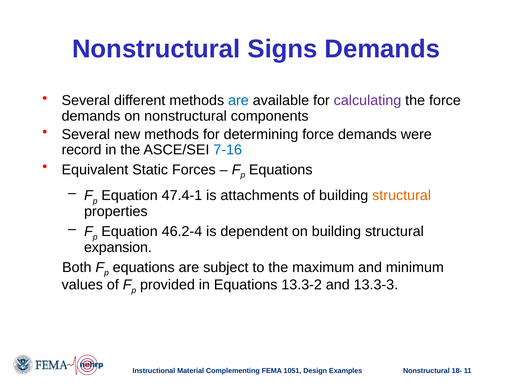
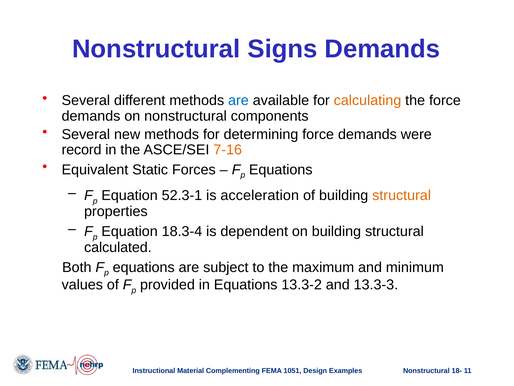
calculating colour: purple -> orange (368, 100)
7-16 colour: blue -> orange (228, 150)
47.4-1: 47.4-1 -> 52.3-1 (182, 195)
attachments: attachments -> acceleration (260, 195)
46.2-4: 46.2-4 -> 18.3-4 (182, 231)
expansion: expansion -> calculated (118, 247)
